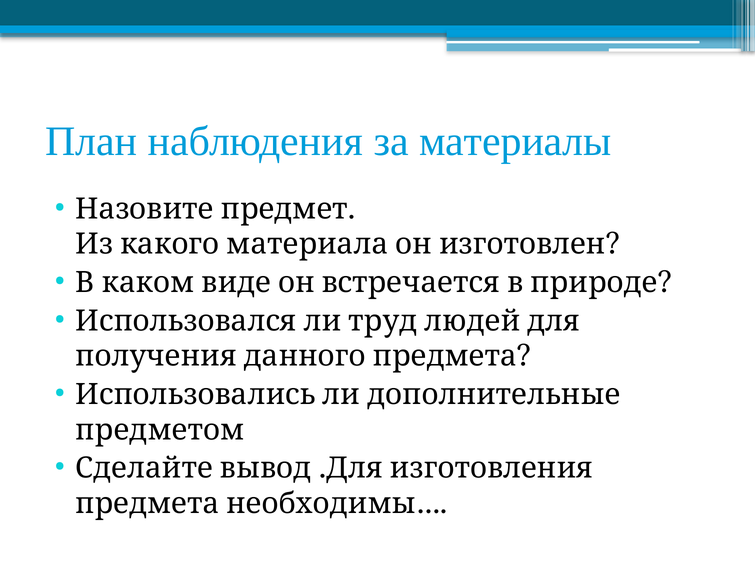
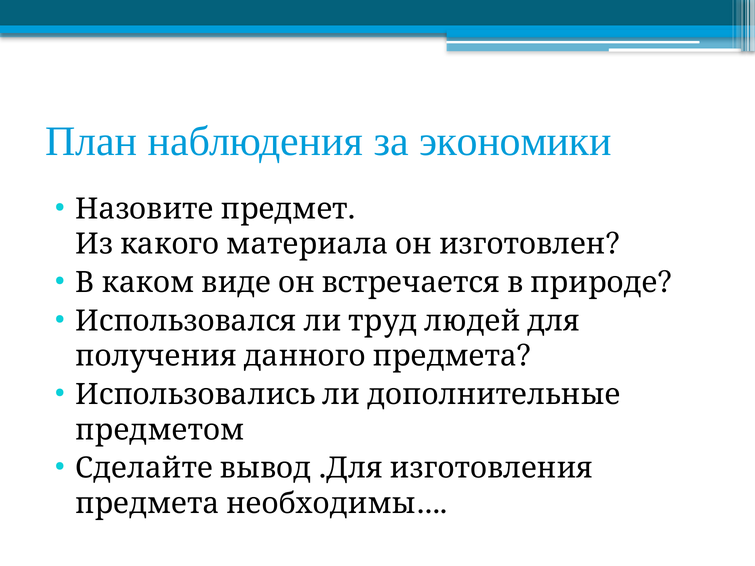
материалы: материалы -> экономики (515, 141)
